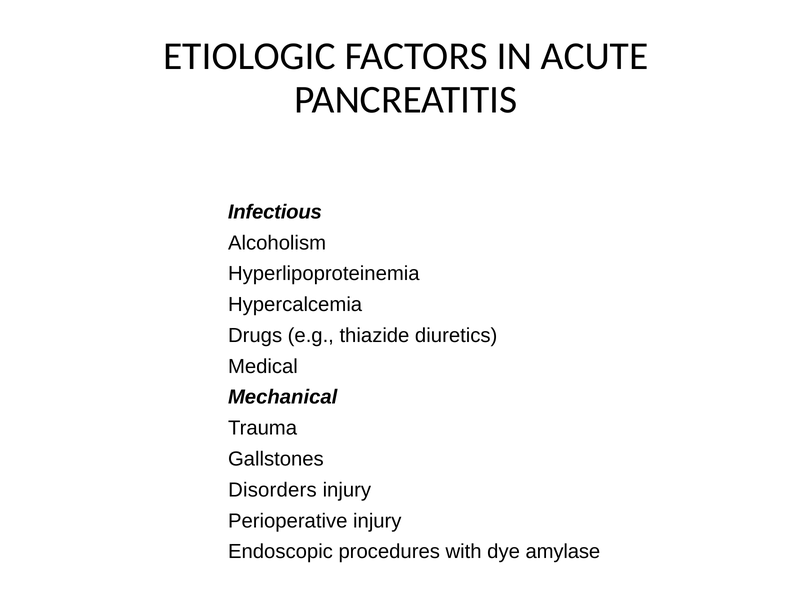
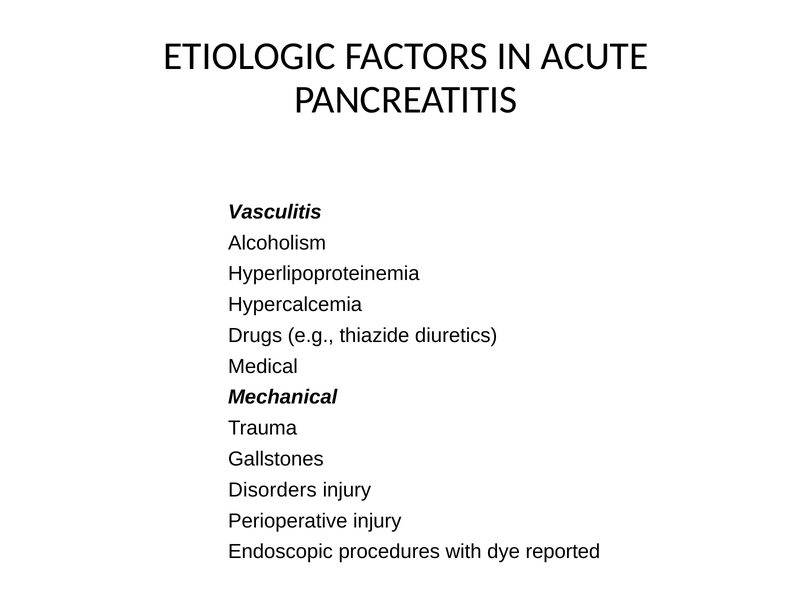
Infectious: Infectious -> Vasculitis (275, 212)
amylase: amylase -> reported (563, 552)
